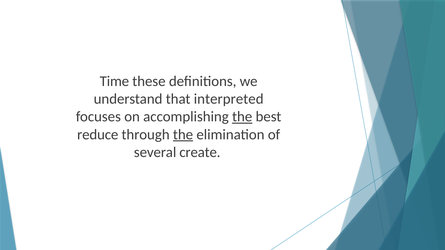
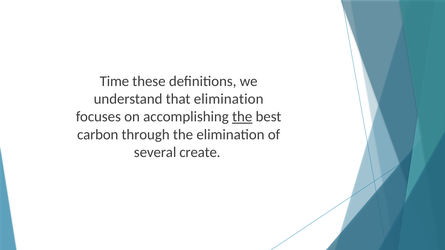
that interpreted: interpreted -> elimination (229, 99)
reduce: reduce -> carbon (98, 135)
the underline: present -> none (183, 135)
